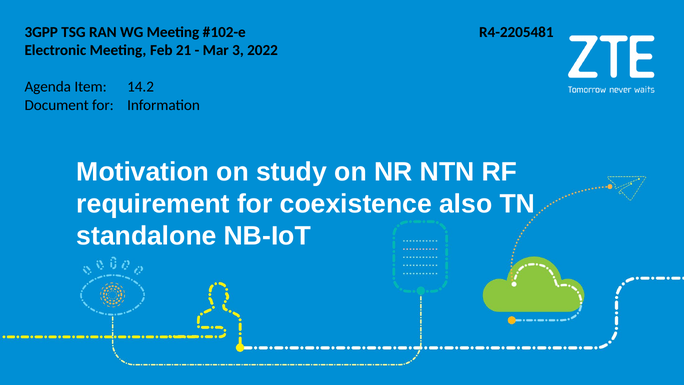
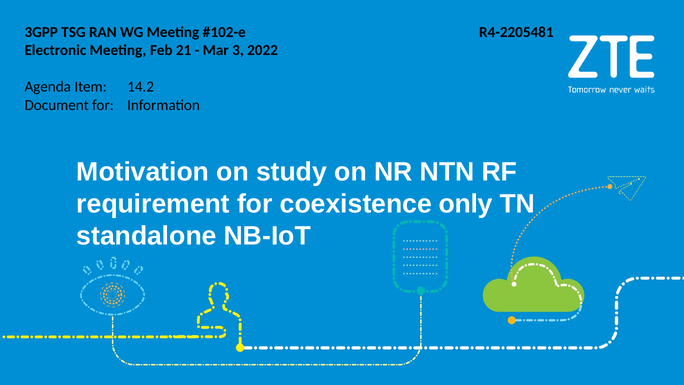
also: also -> only (466, 204)
